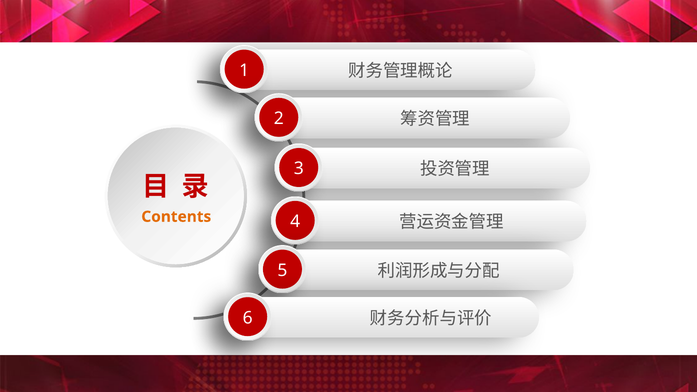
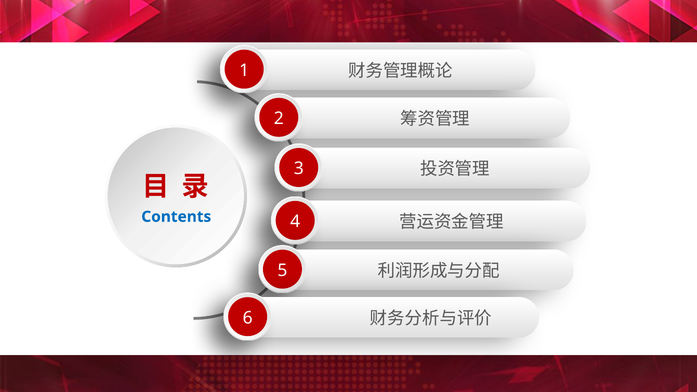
Contents colour: orange -> blue (176, 217)
